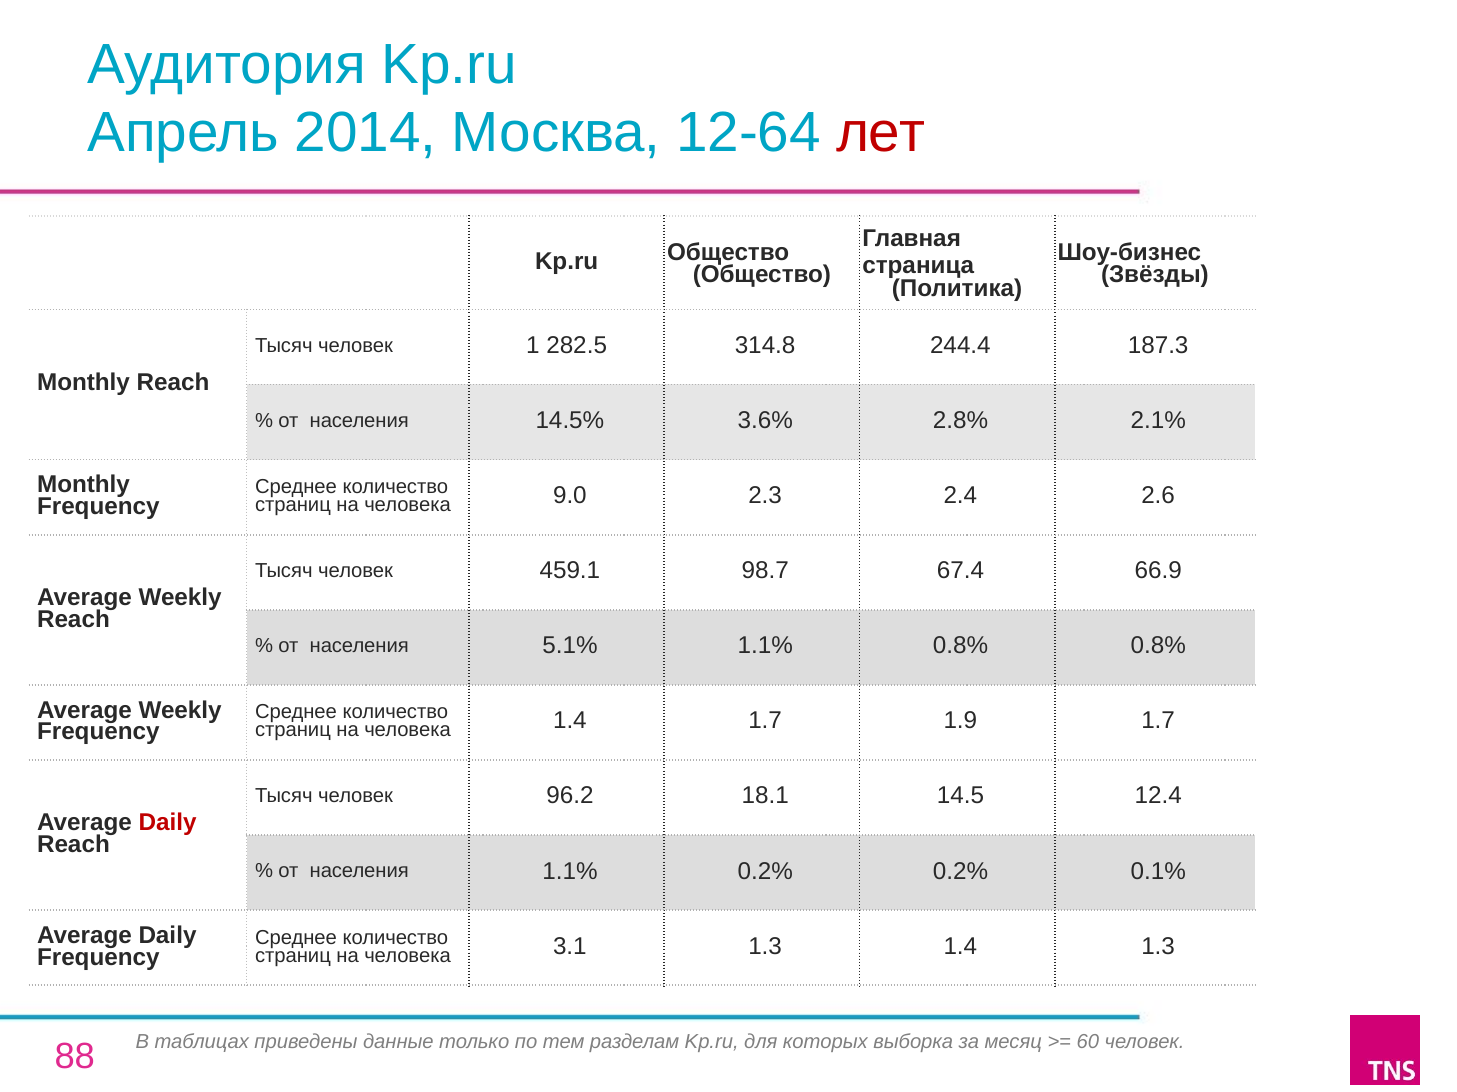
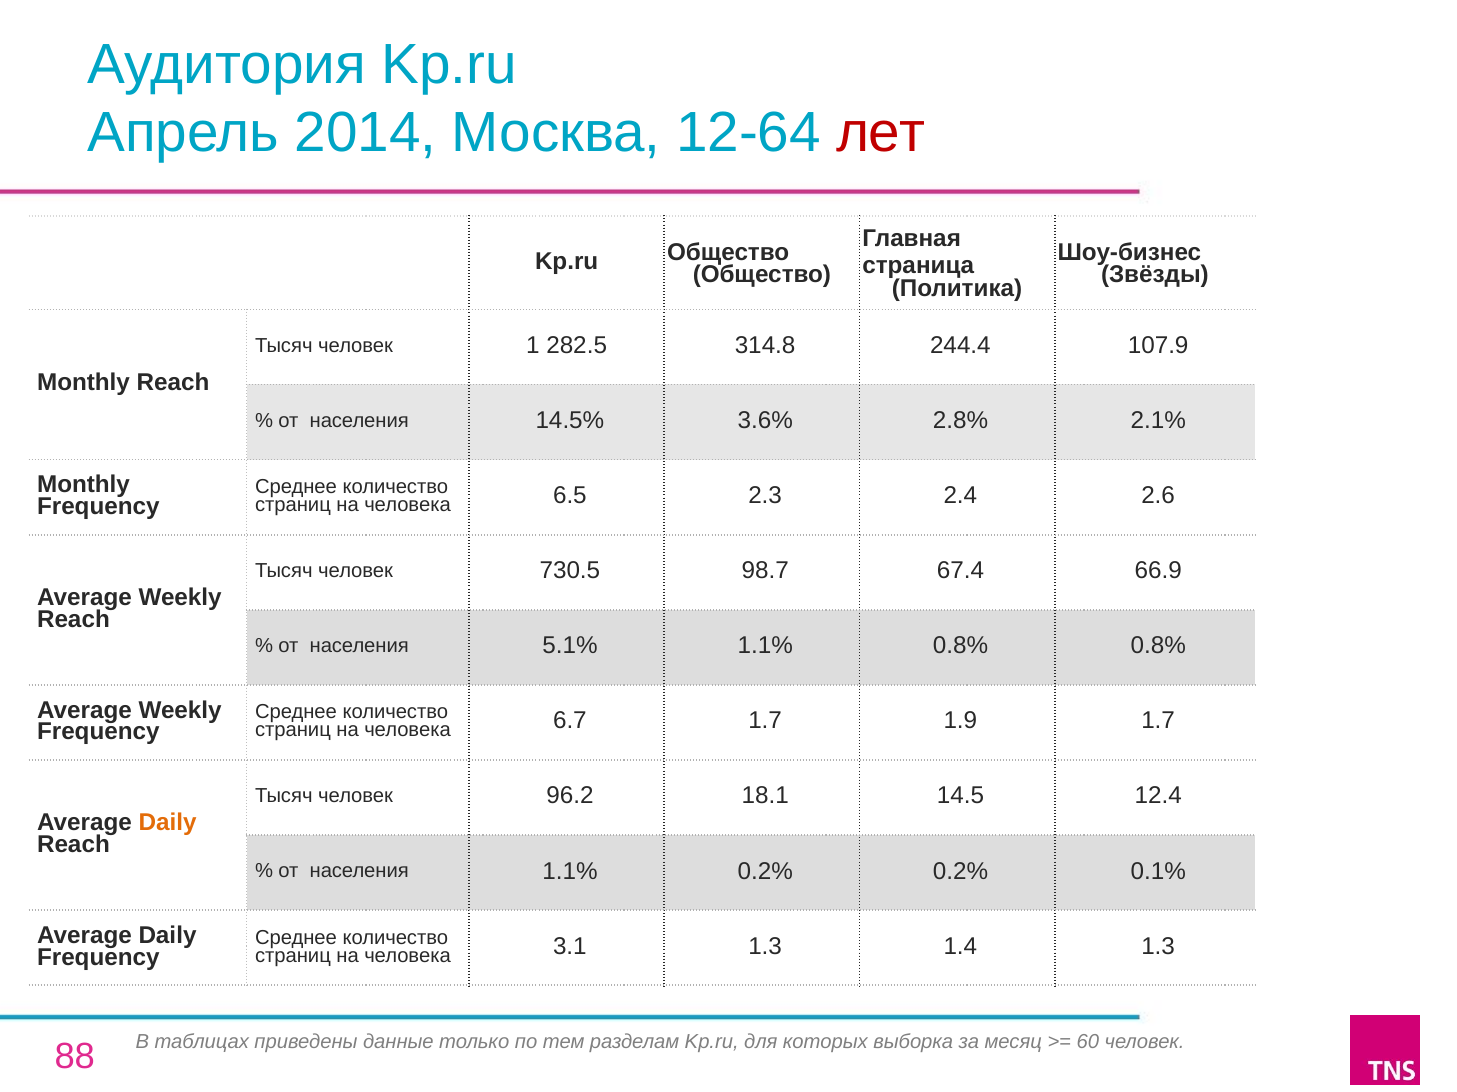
187.3: 187.3 -> 107.9 (1158, 346)
9.0: 9.0 -> 6.5 (570, 496)
459.1: 459.1 -> 730.5 (570, 571)
человека 1.4: 1.4 -> 6.7 (570, 721)
Daily colour: red -> orange (168, 823)
